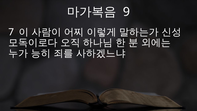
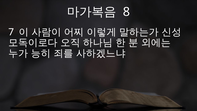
9: 9 -> 8 (126, 12)
